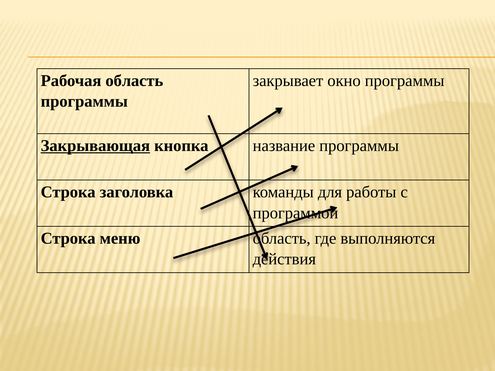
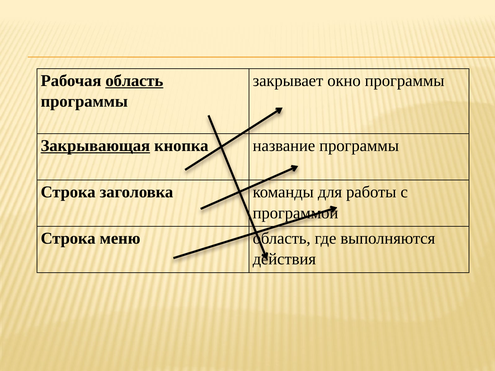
область underline: none -> present (134, 81)
